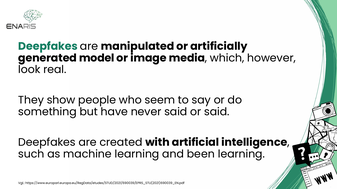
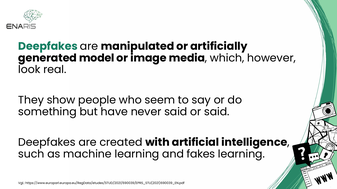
been: been -> fakes (201, 154)
